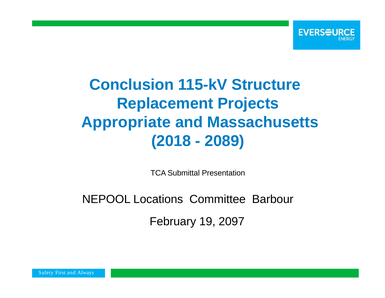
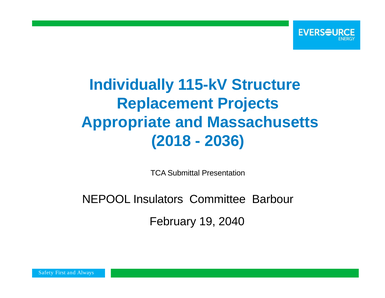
Conclusion: Conclusion -> Individually (132, 85)
2089: 2089 -> 2036 (225, 141)
Locations: Locations -> Insulators (158, 199)
2097: 2097 -> 2040 (232, 221)
